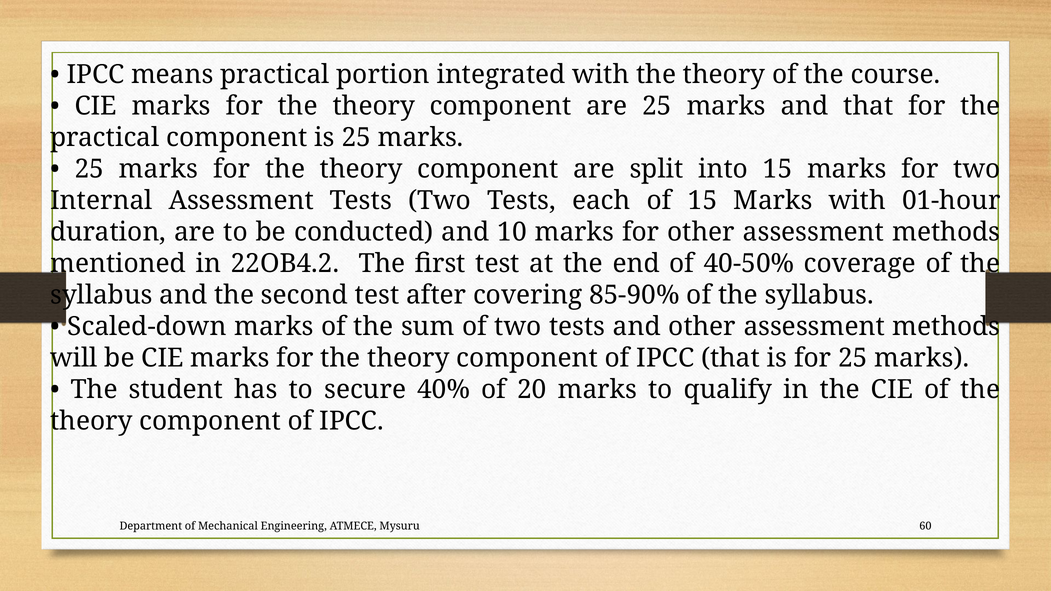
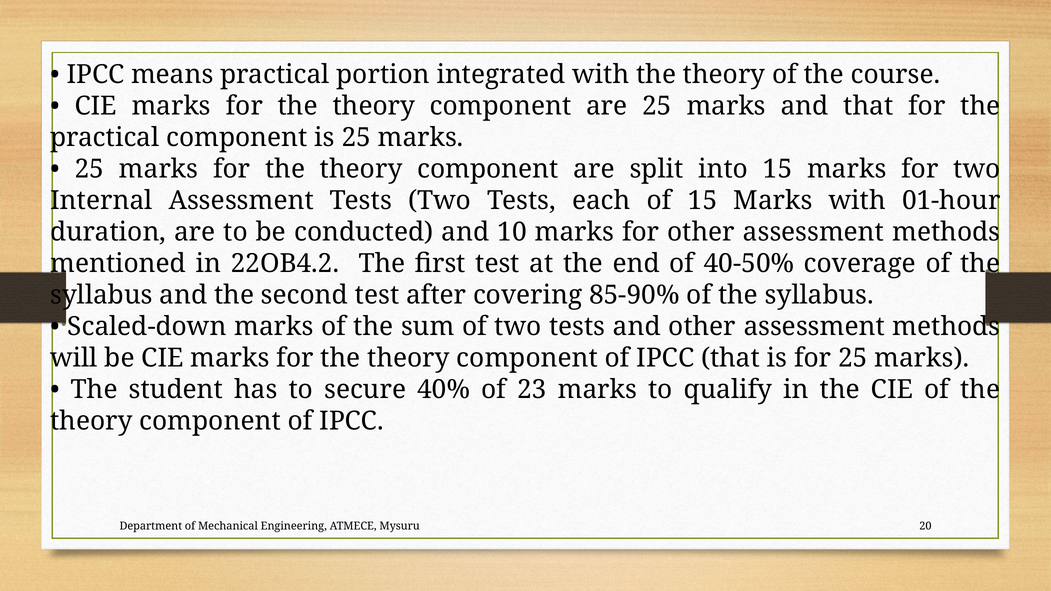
20: 20 -> 23 (532, 390)
60: 60 -> 20 (925, 526)
